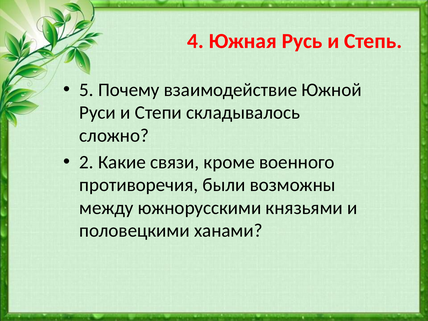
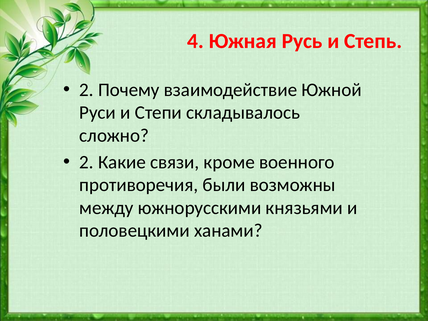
5: 5 -> 2 (87, 90)
